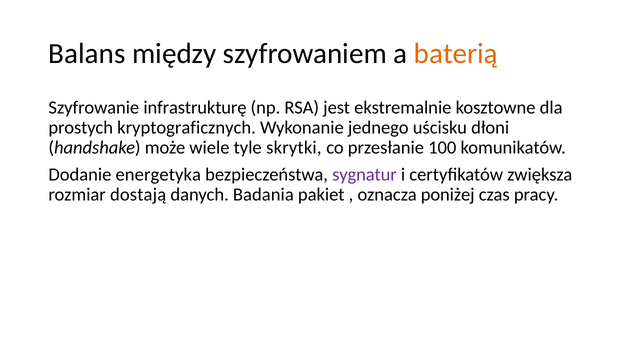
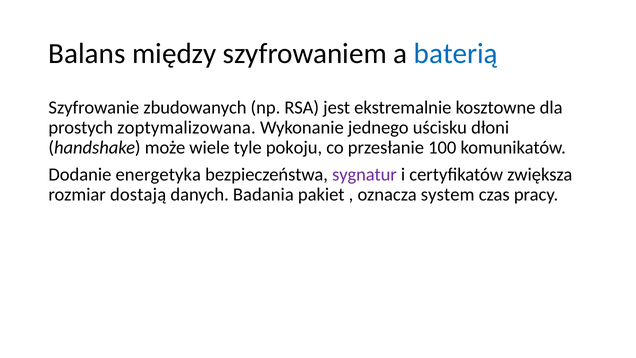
baterią colour: orange -> blue (456, 53)
infrastrukturę: infrastrukturę -> zbudowanych (195, 108)
kryptograficznych: kryptograficznych -> zoptymalizowana (186, 128)
skrytki: skrytki -> pokoju (294, 148)
poniżej: poniżej -> system (448, 194)
